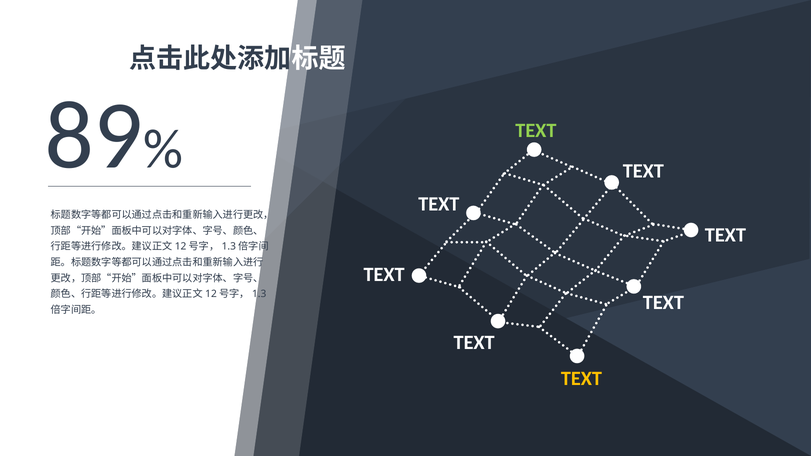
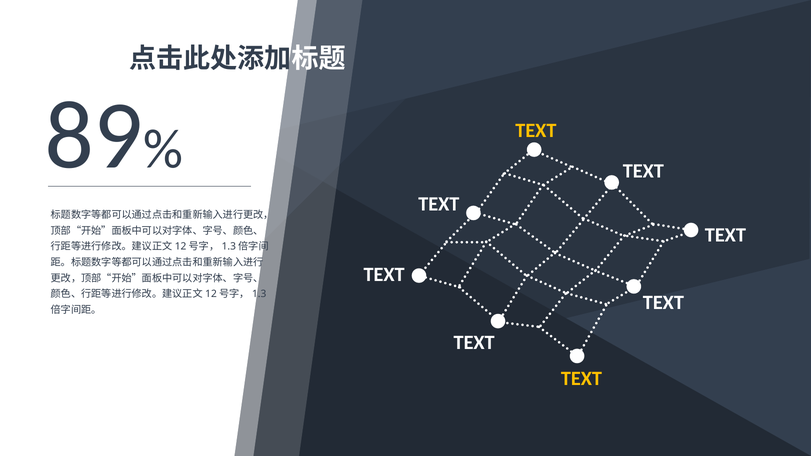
TEXT colour: light green -> yellow (536, 130)
